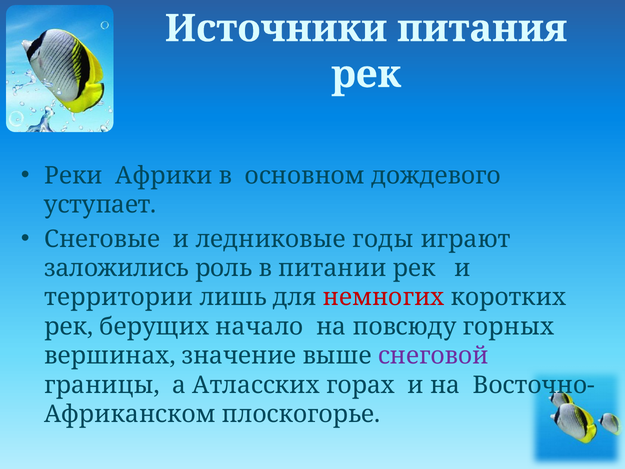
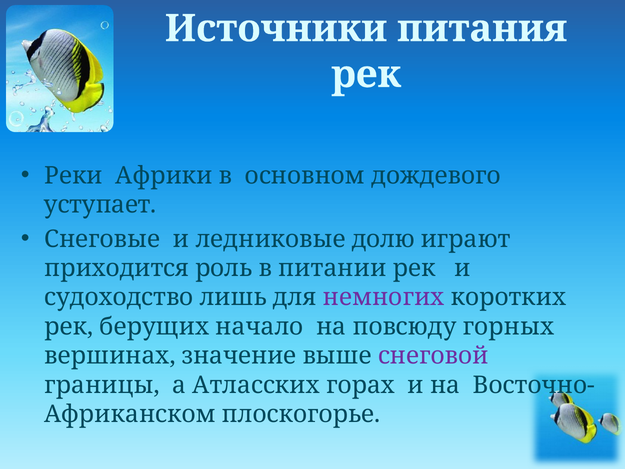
годы: годы -> долю (383, 239)
заложились: заложились -> приходится (117, 268)
территории: территории -> судоходство (119, 297)
немногих colour: red -> purple (384, 297)
